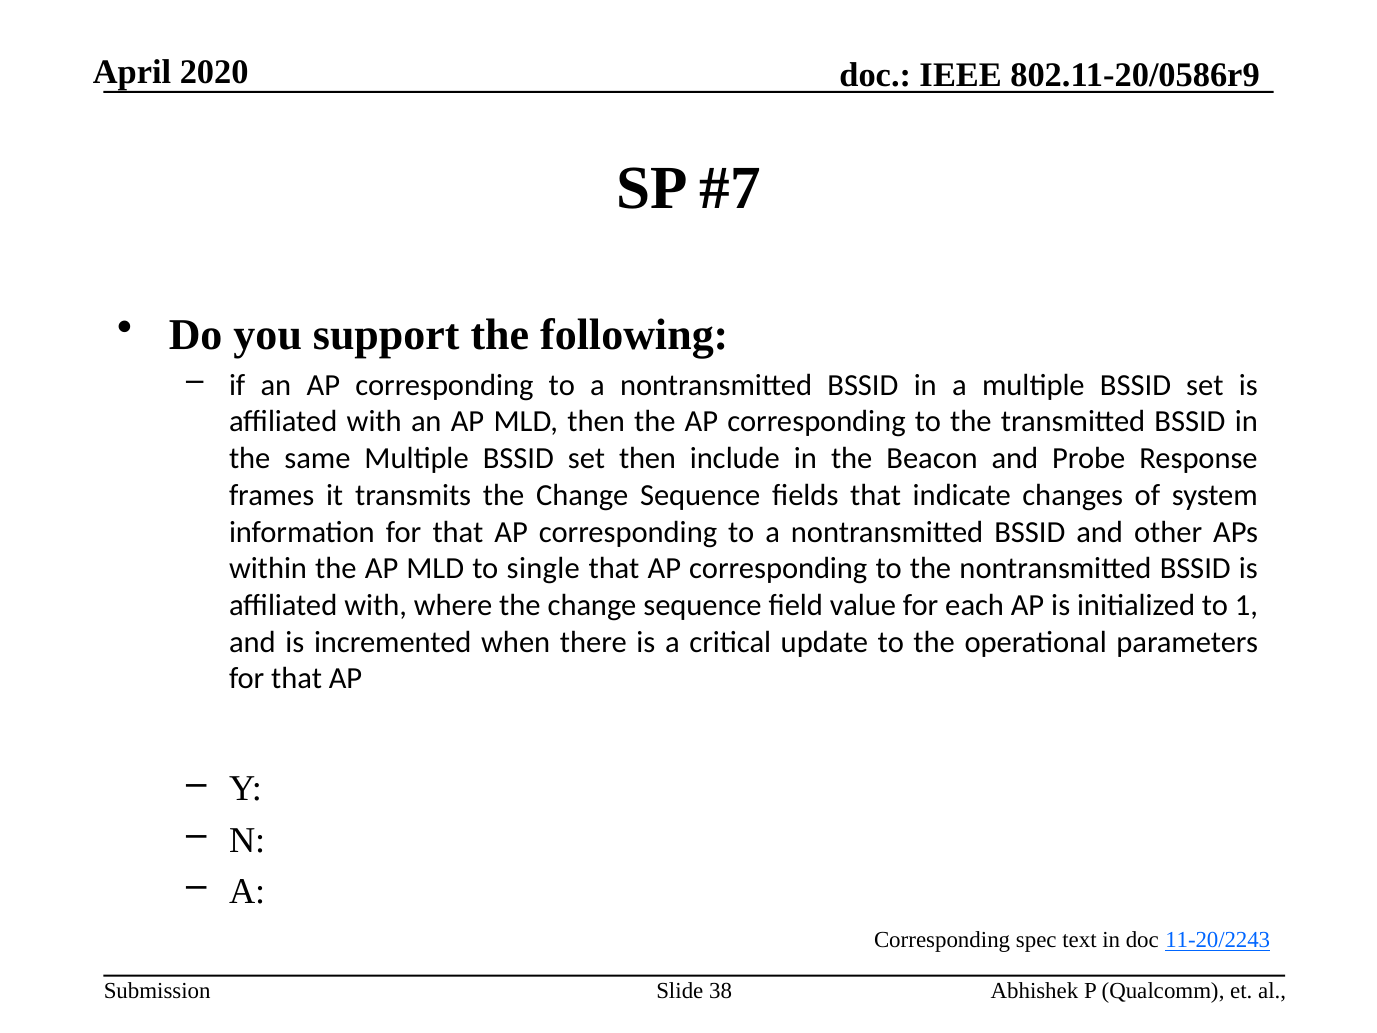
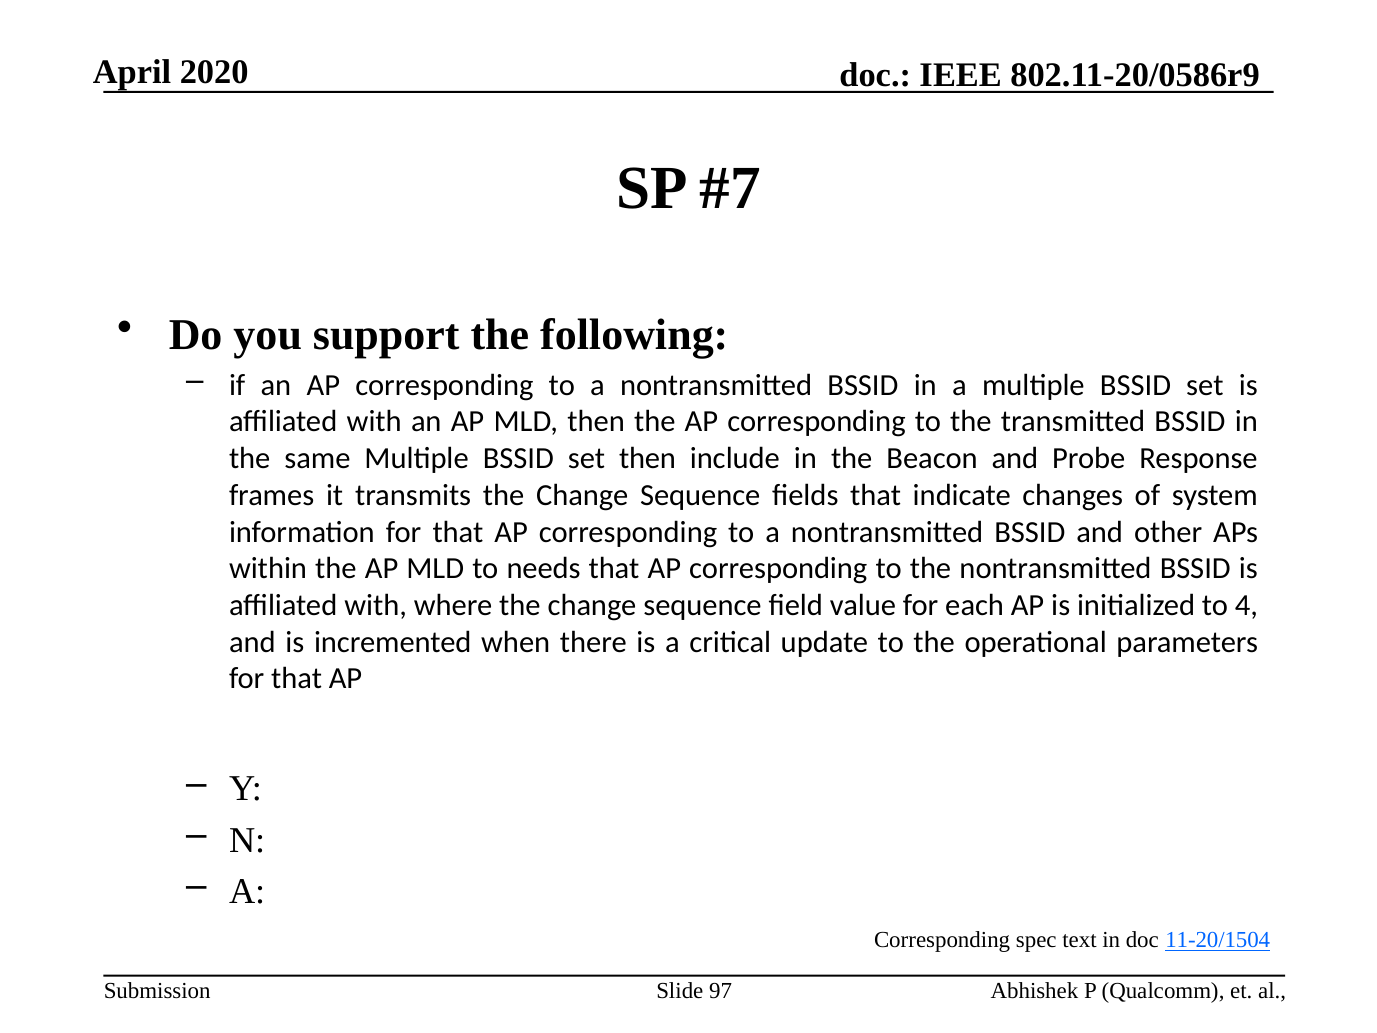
single: single -> needs (544, 569)
1: 1 -> 4 (1246, 605)
11-20/2243: 11-20/2243 -> 11-20/1504 (1218, 940)
38: 38 -> 97 (721, 990)
